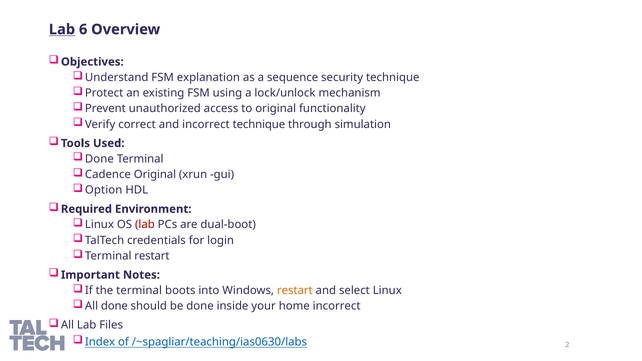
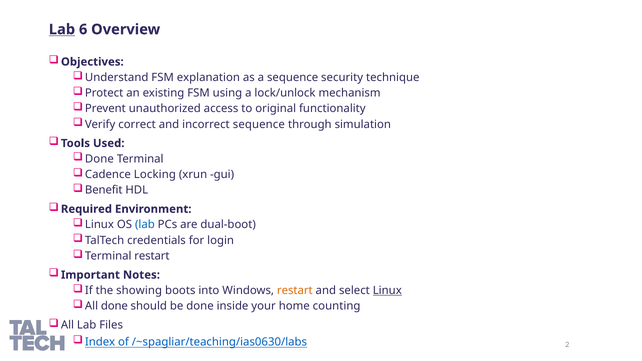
incorrect technique: technique -> sequence (259, 124)
Cadence Original: Original -> Locking (155, 175)
Option: Option -> Benefit (104, 190)
lab colour: red -> blue (145, 225)
the terminal: terminal -> showing (139, 291)
Linux underline: none -> present (387, 291)
home incorrect: incorrect -> counting (337, 306)
